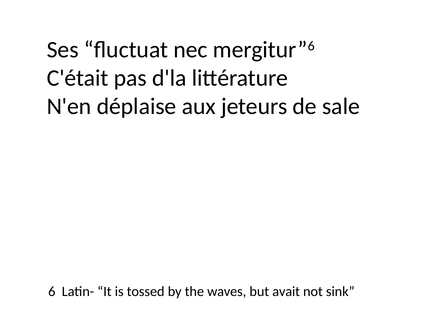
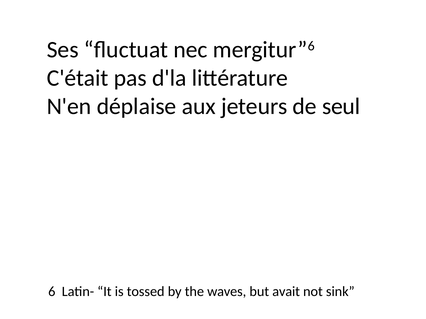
sale: sale -> seul (341, 107)
